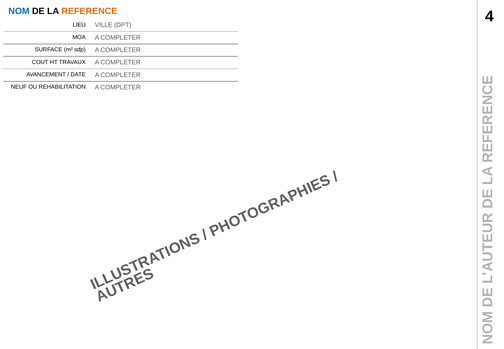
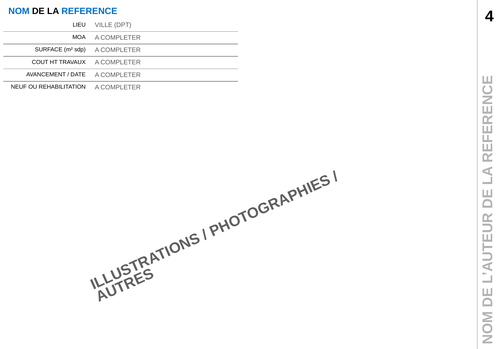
REFERENCE colour: orange -> blue (89, 11)
